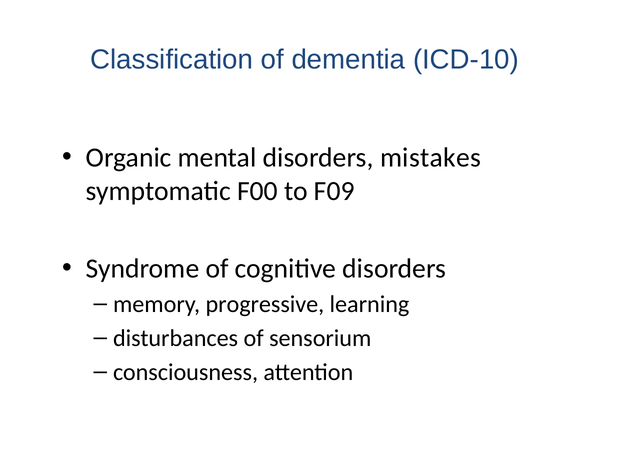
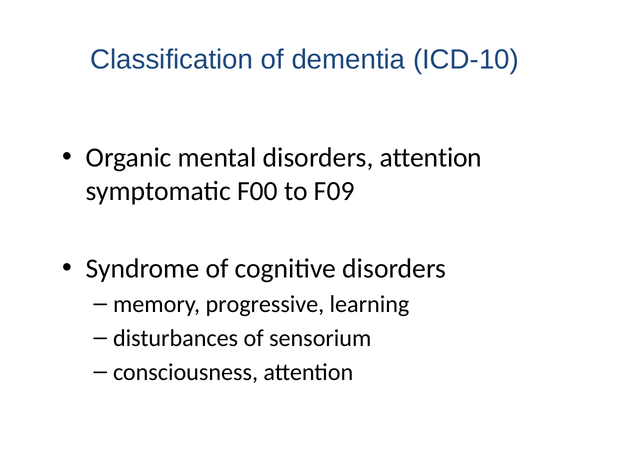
disorders mistakes: mistakes -> attention (431, 158)
